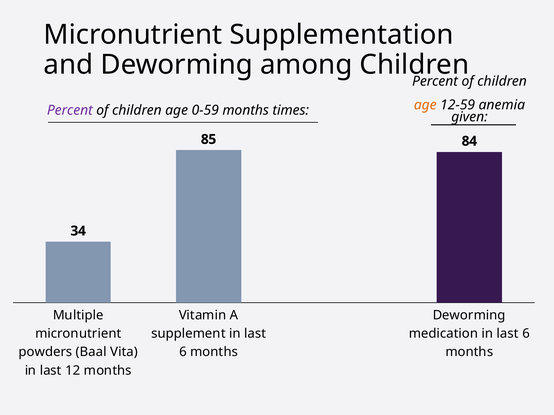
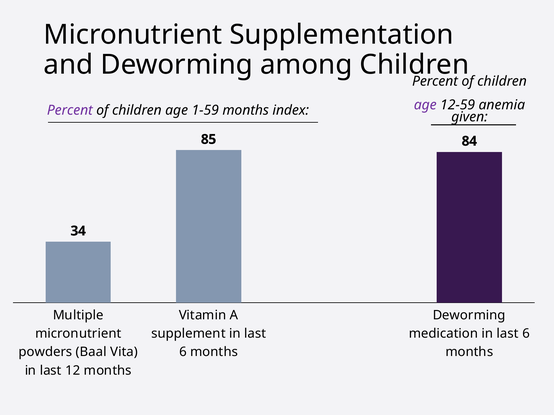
age colour: orange -> purple (425, 105)
0-59: 0-59 -> 1-59 (205, 110)
times: times -> index (291, 110)
